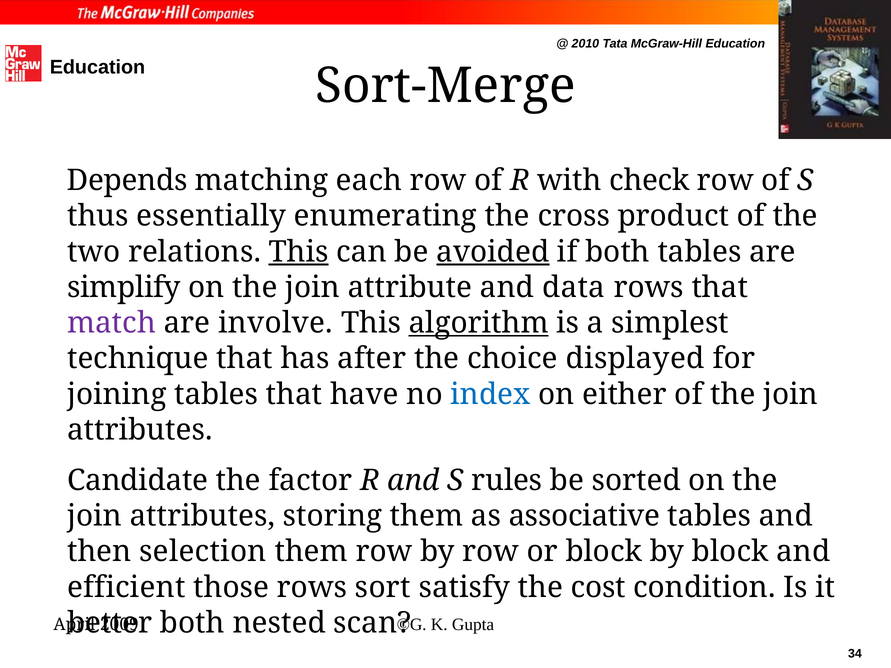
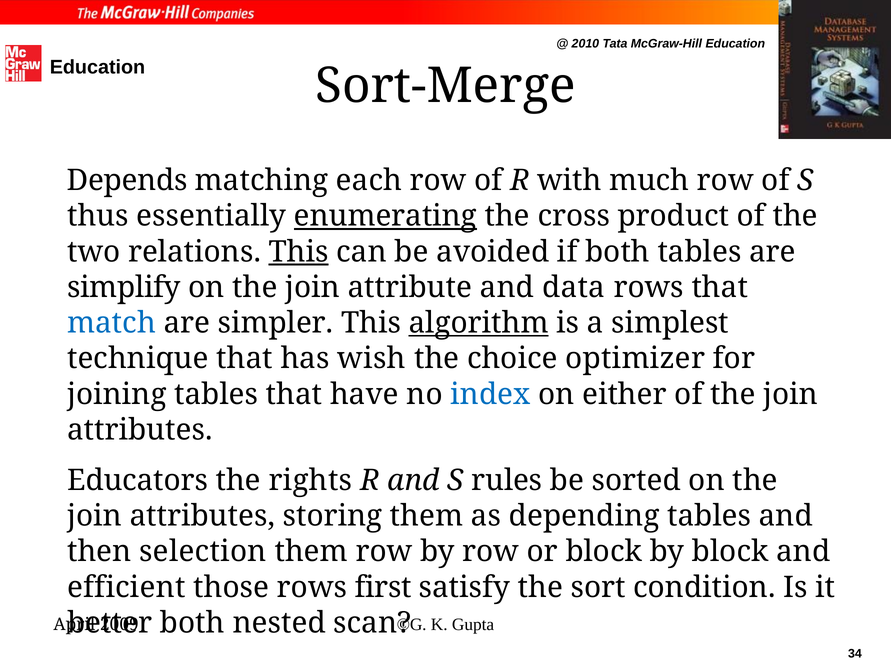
check: check -> much (649, 181)
enumerating underline: none -> present (385, 216)
avoided underline: present -> none (493, 252)
match colour: purple -> blue (112, 323)
involve: involve -> simpler (276, 323)
after: after -> wish (372, 359)
displayed: displayed -> optimizer (635, 359)
Candidate: Candidate -> Educators (138, 481)
factor: factor -> rights (310, 481)
associative: associative -> depending (584, 516)
sort: sort -> first (383, 587)
cost: cost -> sort (598, 587)
